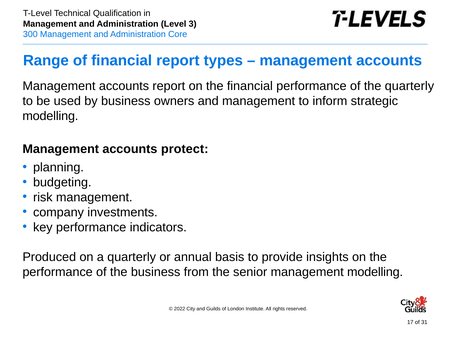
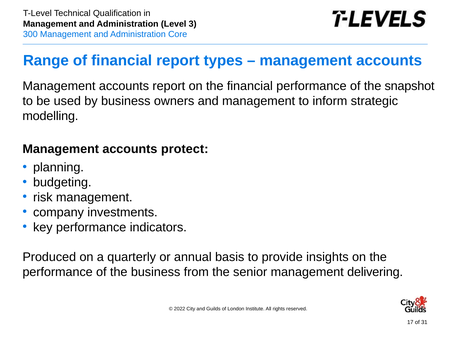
the quarterly: quarterly -> snapshot (410, 86)
management modelling: modelling -> delivering (375, 273)
